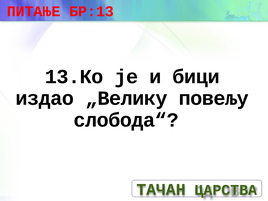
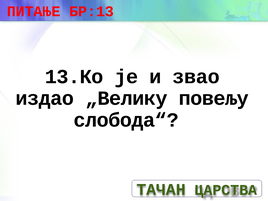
бици: бици -> звао (196, 77)
